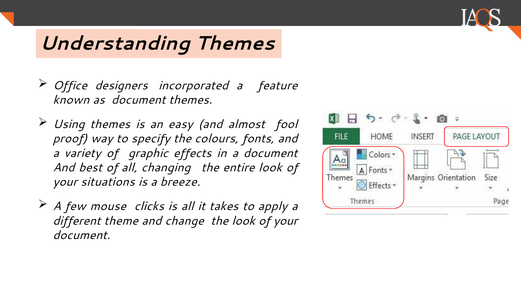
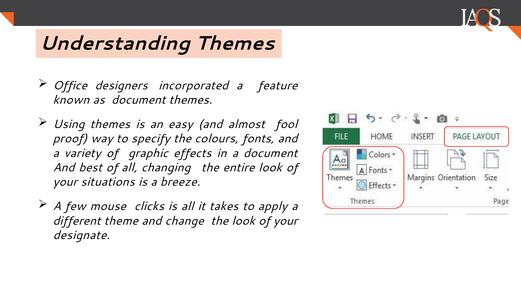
document: document -> designate (82, 235)
